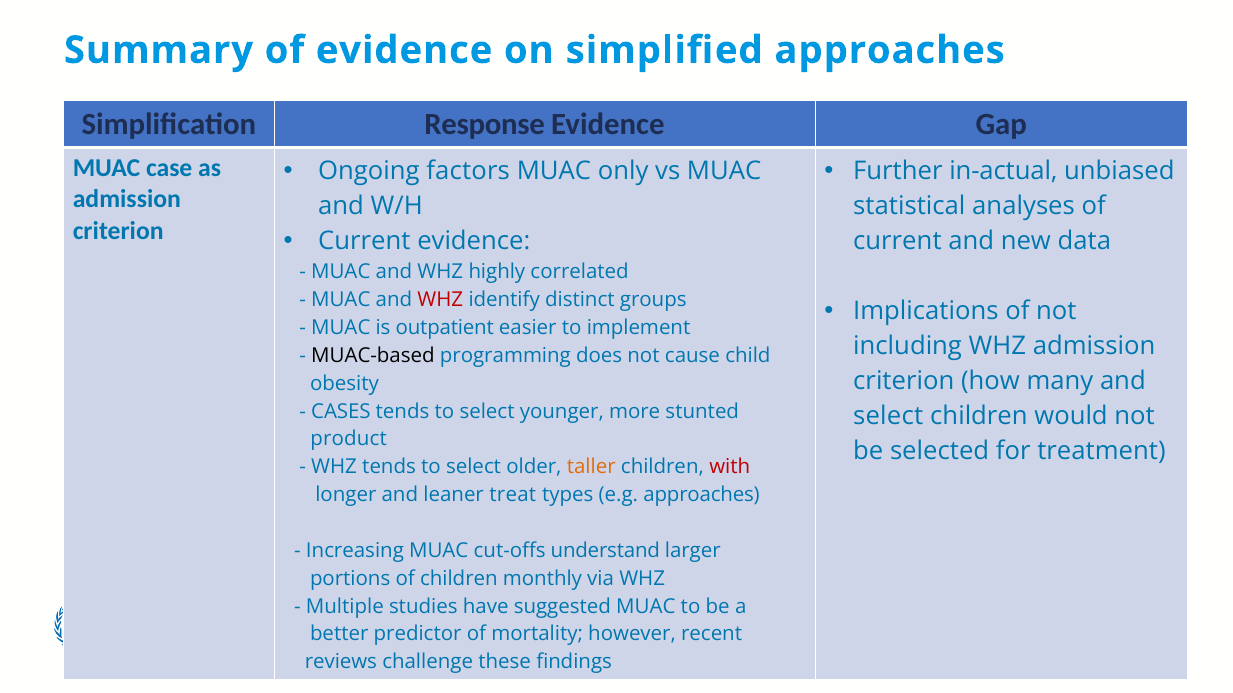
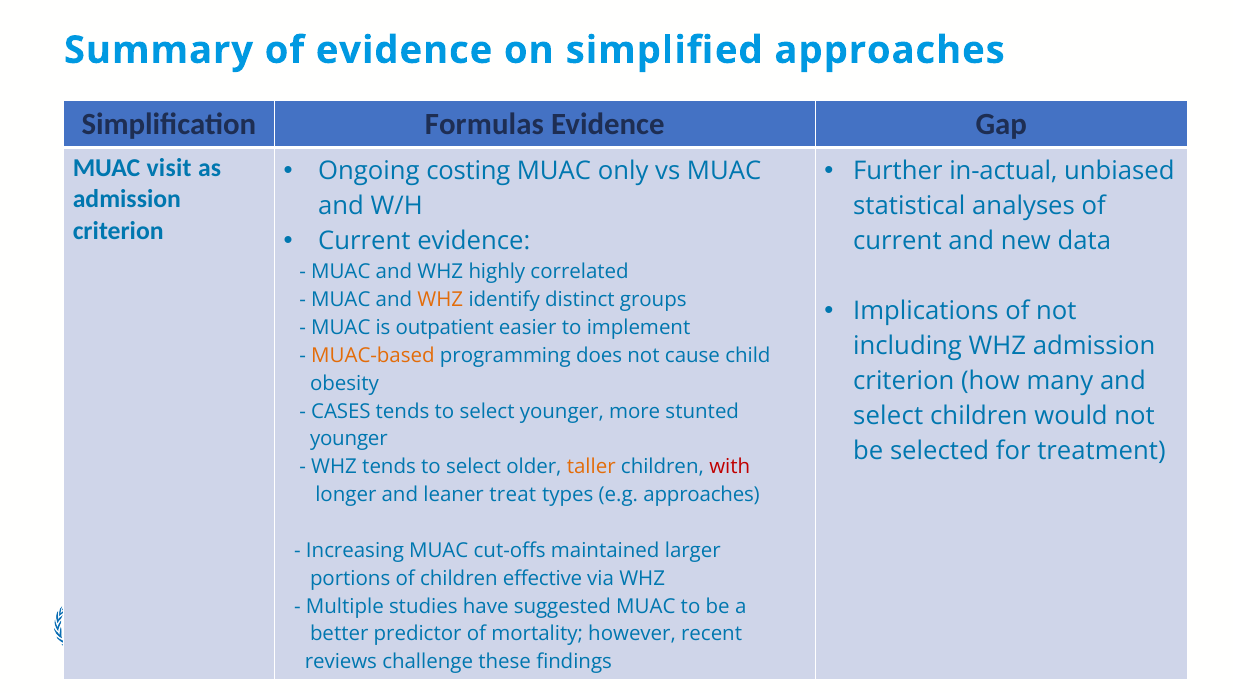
Response: Response -> Formulas (484, 124)
case: case -> visit (169, 168)
factors: factors -> costing (468, 171)
WHZ colour: red -> orange (440, 300)
MUAC-based colour: black -> orange (373, 356)
product: product -> younger (349, 440)
understand: understand -> maintained (605, 551)
monthly: monthly -> effective (543, 579)
